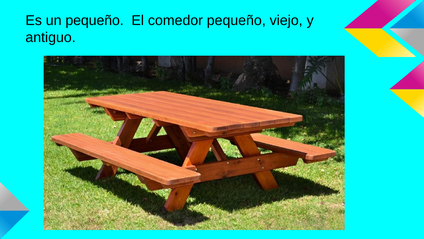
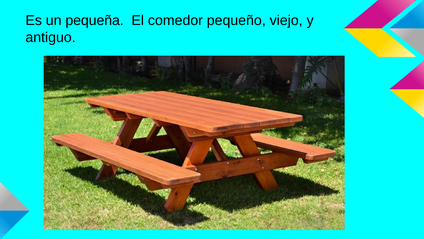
un pequeño: pequeño -> pequeña (95, 21)
